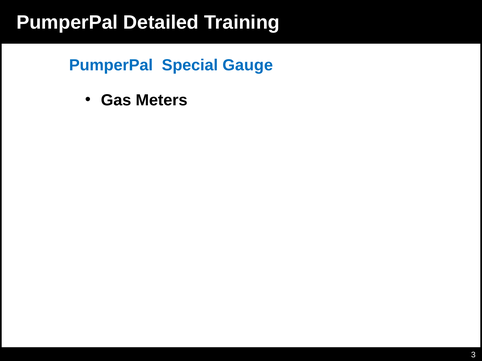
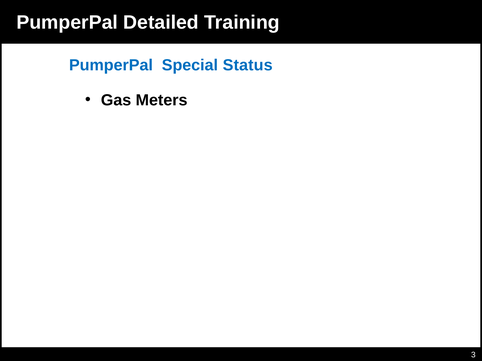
Gauge: Gauge -> Status (248, 65)
